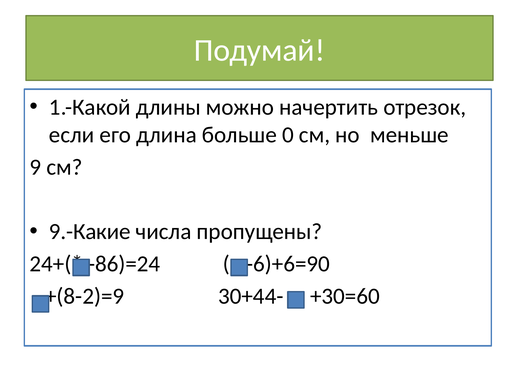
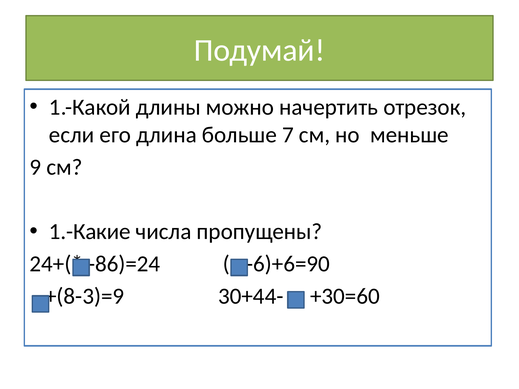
0: 0 -> 7 (288, 135)
9.-Какие: 9.-Какие -> 1.-Какие (90, 232)
+(8-2)=9: +(8-2)=9 -> +(8-3)=9 (85, 296)
